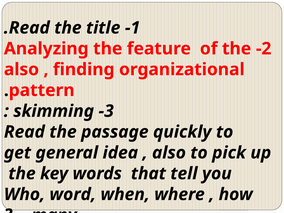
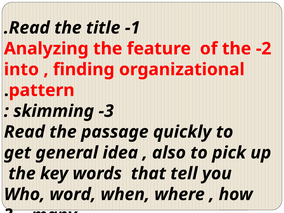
also: also -> into (21, 69)
